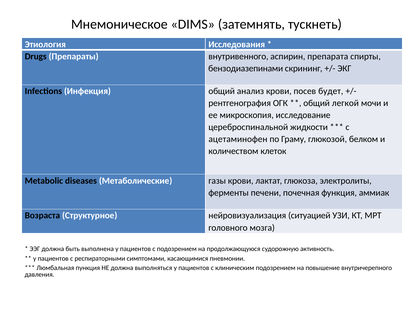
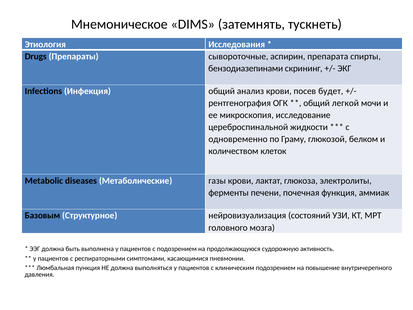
внутривенного: внутривенного -> сывороточные (238, 56)
ацетаминофен: ацетаминофен -> одновременно (238, 139)
Возраста: Возраста -> Базовым (42, 215)
ситуацией: ситуацией -> состояний (309, 215)
